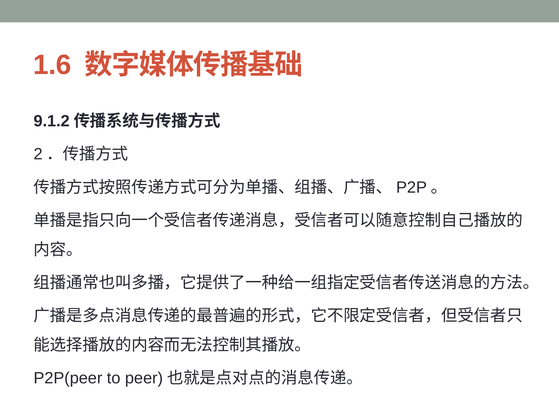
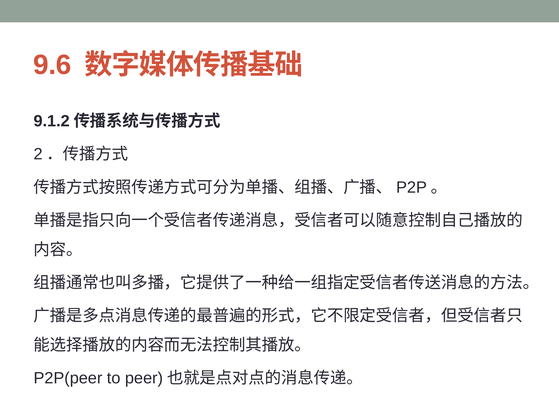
1.6: 1.6 -> 9.6 (52, 65)
